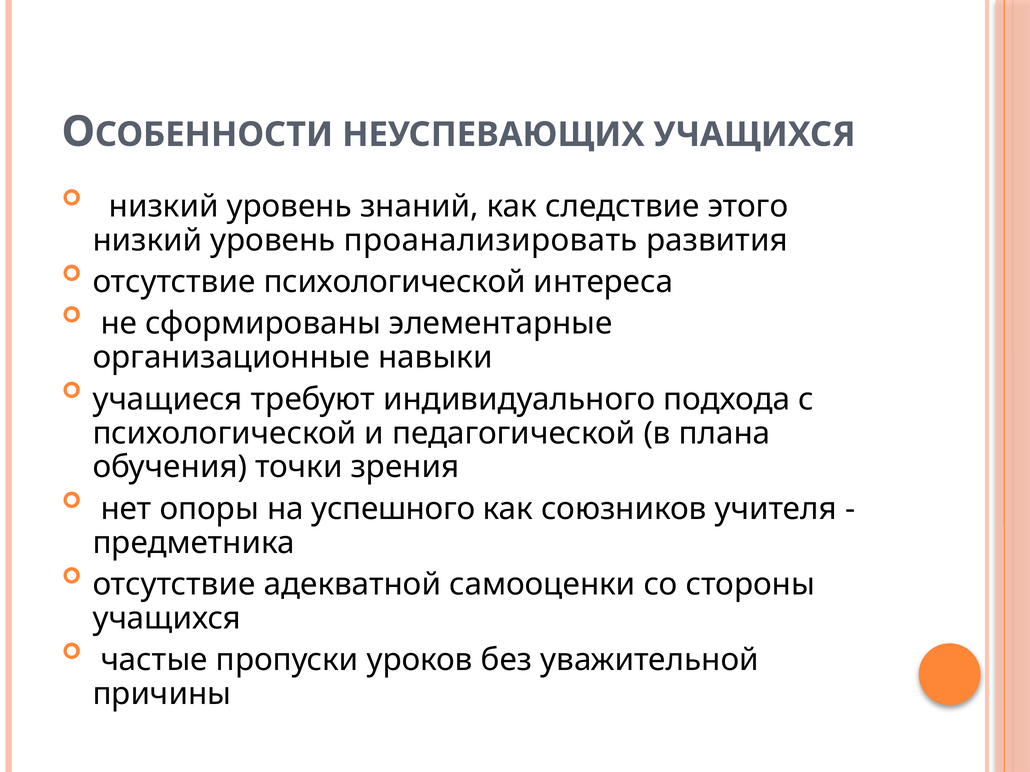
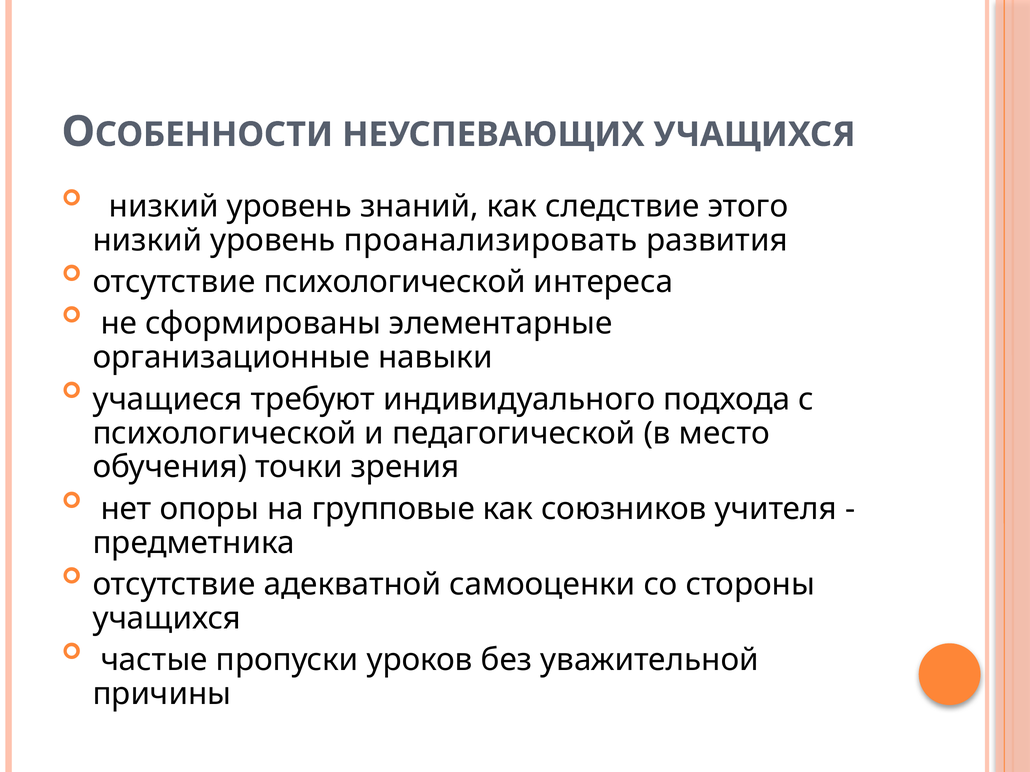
плана: плана -> место (724, 433)
успешного: успешного -> групповые (393, 509)
